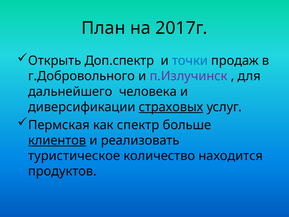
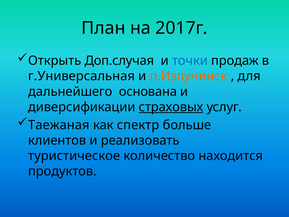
Доп.спектр: Доп.спектр -> Доп.случая (119, 61)
г.Добровольного: г.Добровольного -> г.Универсальная (82, 76)
п.Излучинск colour: purple -> orange (189, 76)
человека: человека -> основана (148, 91)
Пермская: Пермская -> Таежаная (59, 125)
клиентов underline: present -> none (57, 140)
